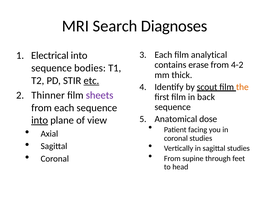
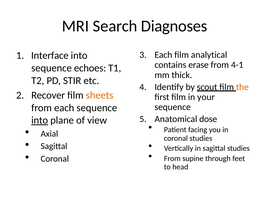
Electrical: Electrical -> Interface (50, 55)
4-2: 4-2 -> 4-1 (237, 65)
bodies: bodies -> echoes (90, 68)
etc underline: present -> none (91, 80)
Thinner: Thinner -> Recover (48, 95)
sheets colour: purple -> orange (100, 95)
back: back -> your (206, 97)
